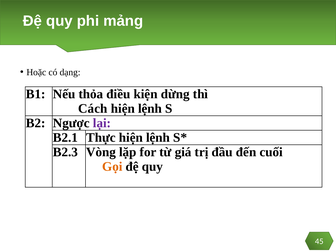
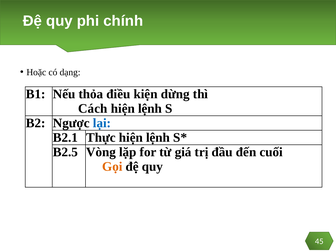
mảng: mảng -> chính (123, 21)
lại colour: purple -> blue (102, 123)
B2.3: B2.3 -> B2.5 (65, 152)
